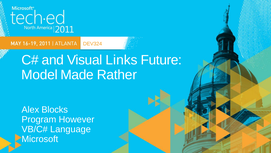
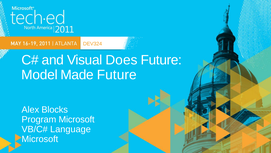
Links: Links -> Does (121, 60)
Made Rather: Rather -> Future (117, 75)
Program However: However -> Microsoft (77, 119)
